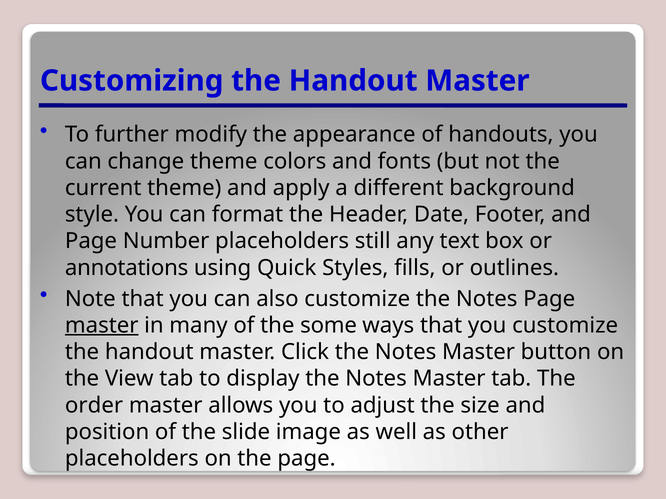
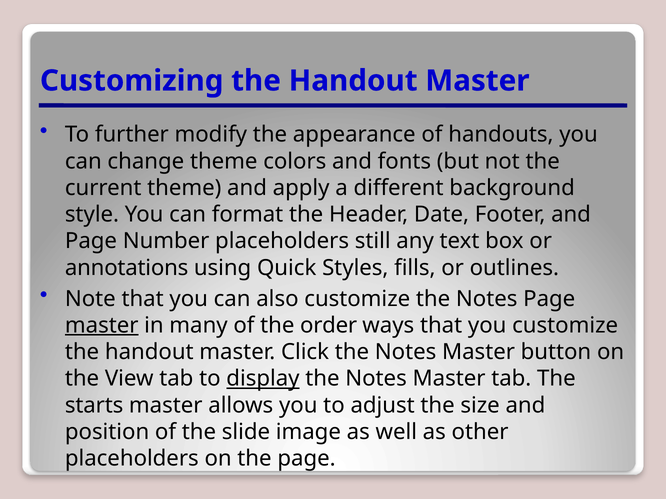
some: some -> order (329, 326)
display underline: none -> present (263, 379)
order: order -> starts (94, 406)
